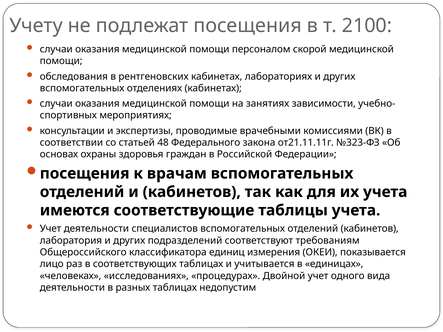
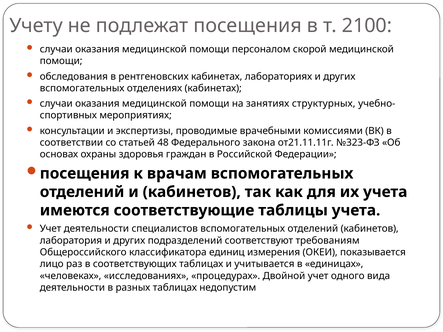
зависимости: зависимости -> структурных (324, 104)
